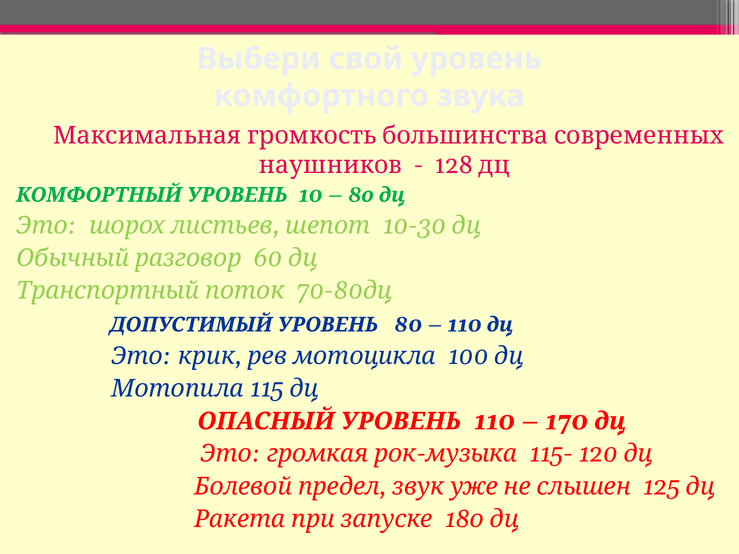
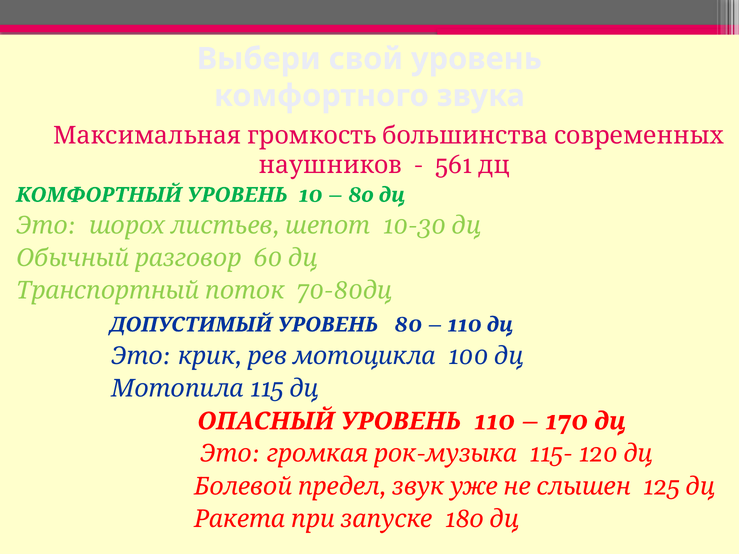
128: 128 -> 561 (454, 165)
